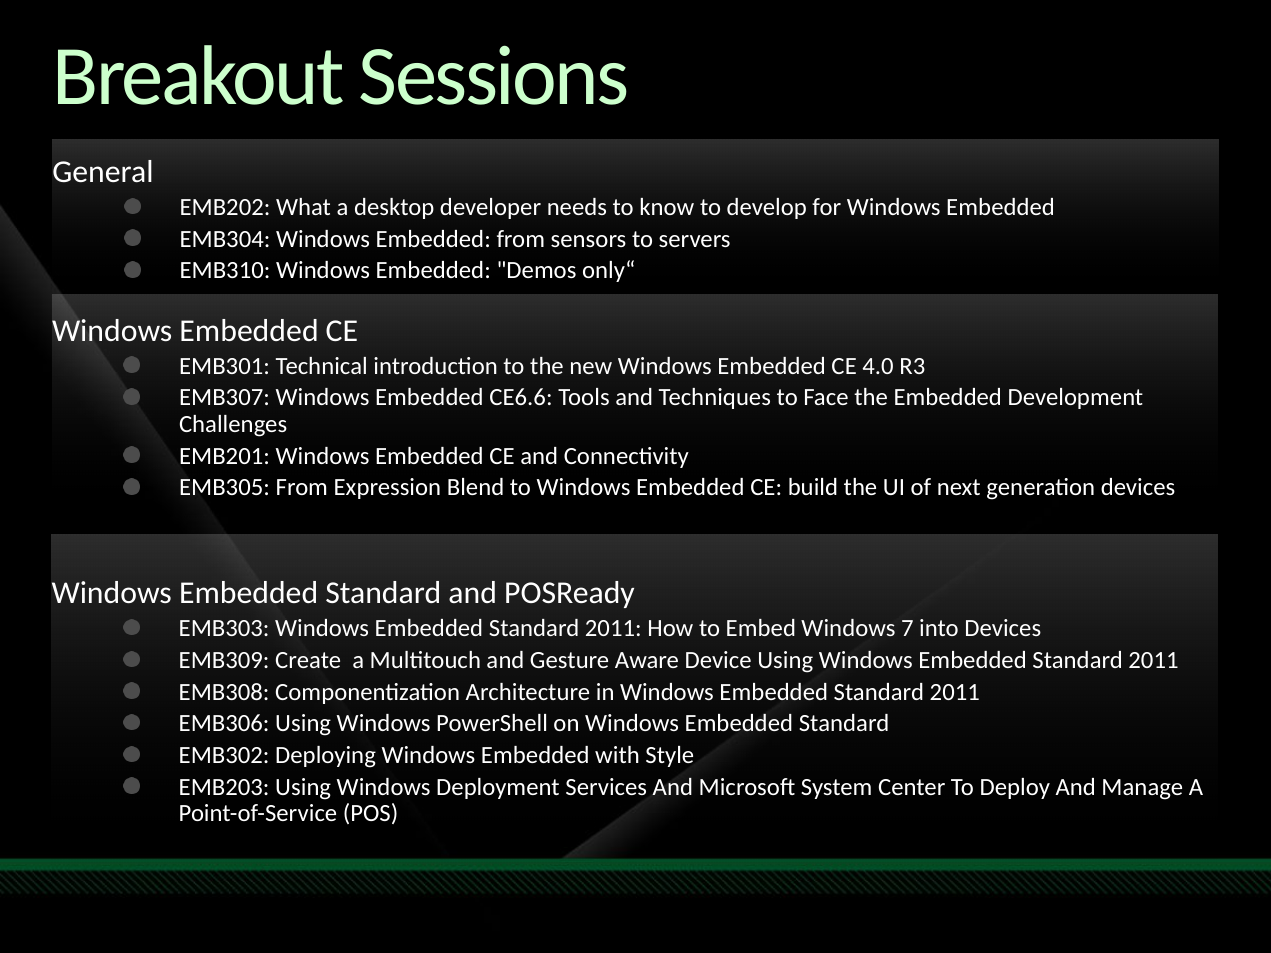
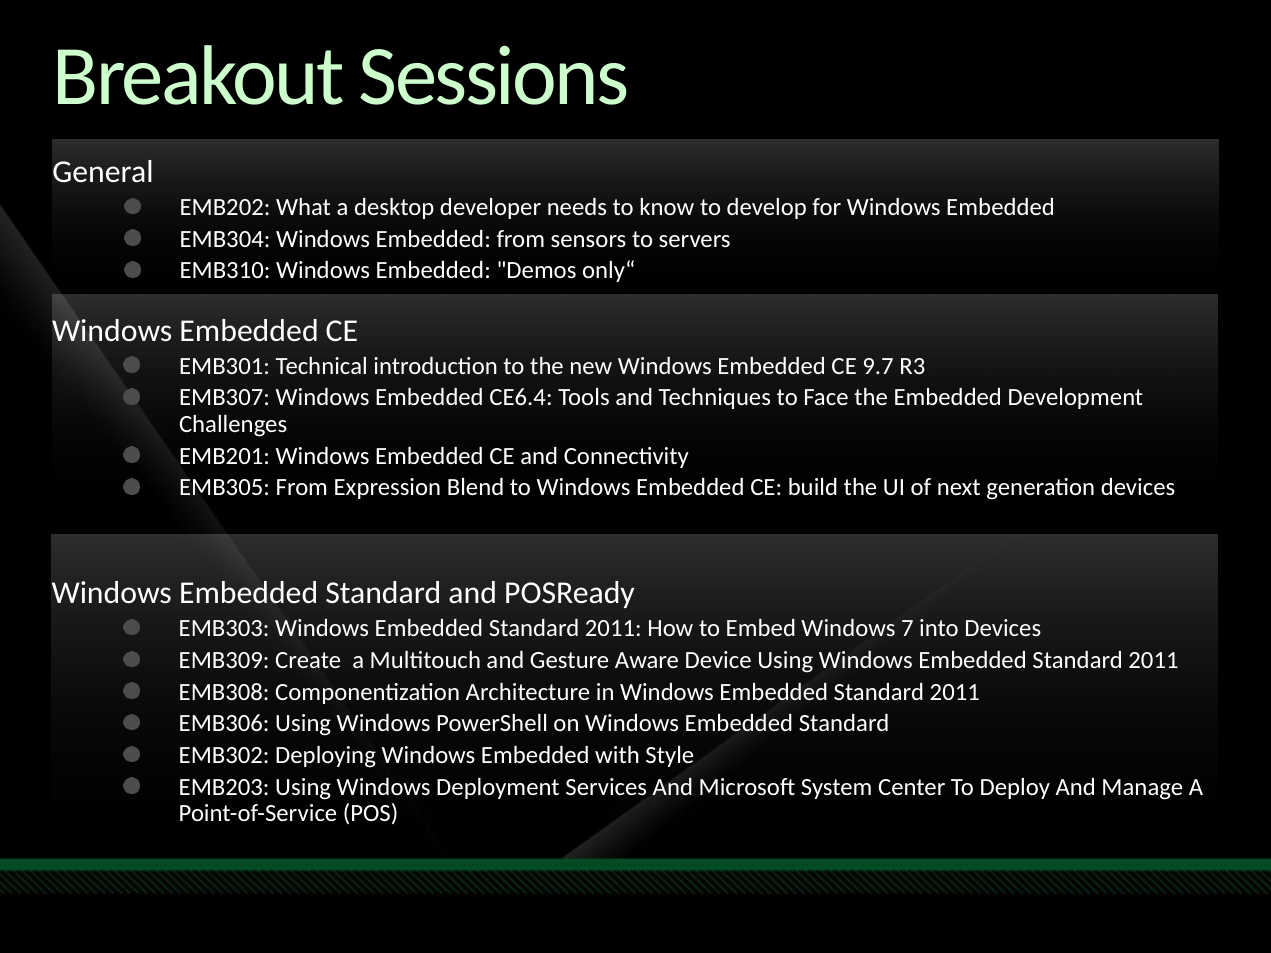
4.0: 4.0 -> 9.7 (878, 366)
CE6.6: CE6.6 -> CE6.4 (521, 398)
